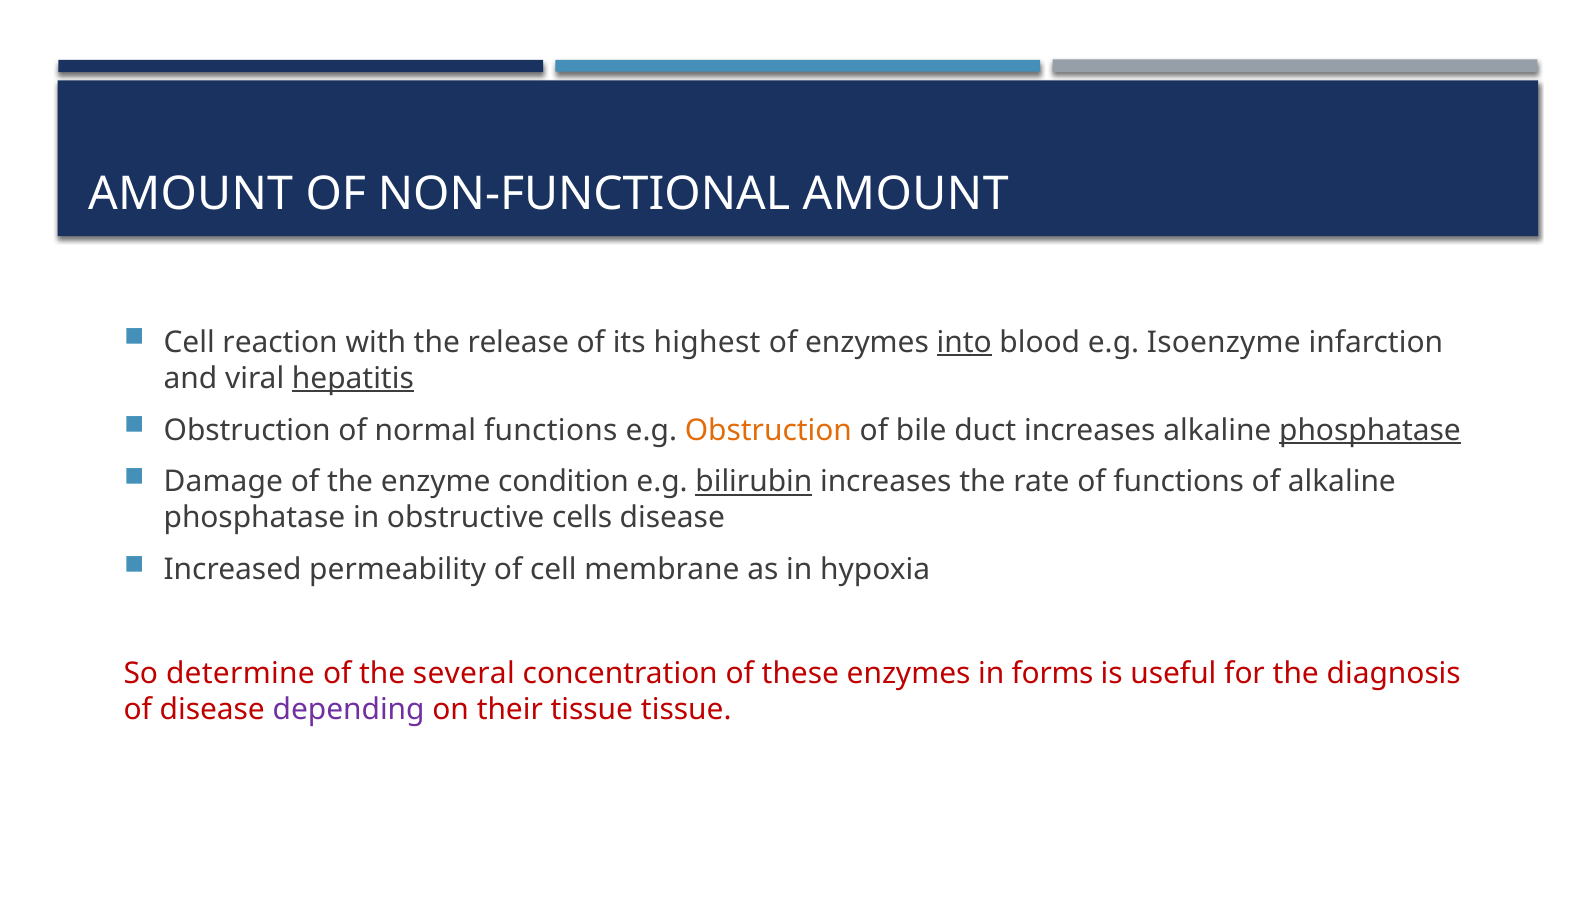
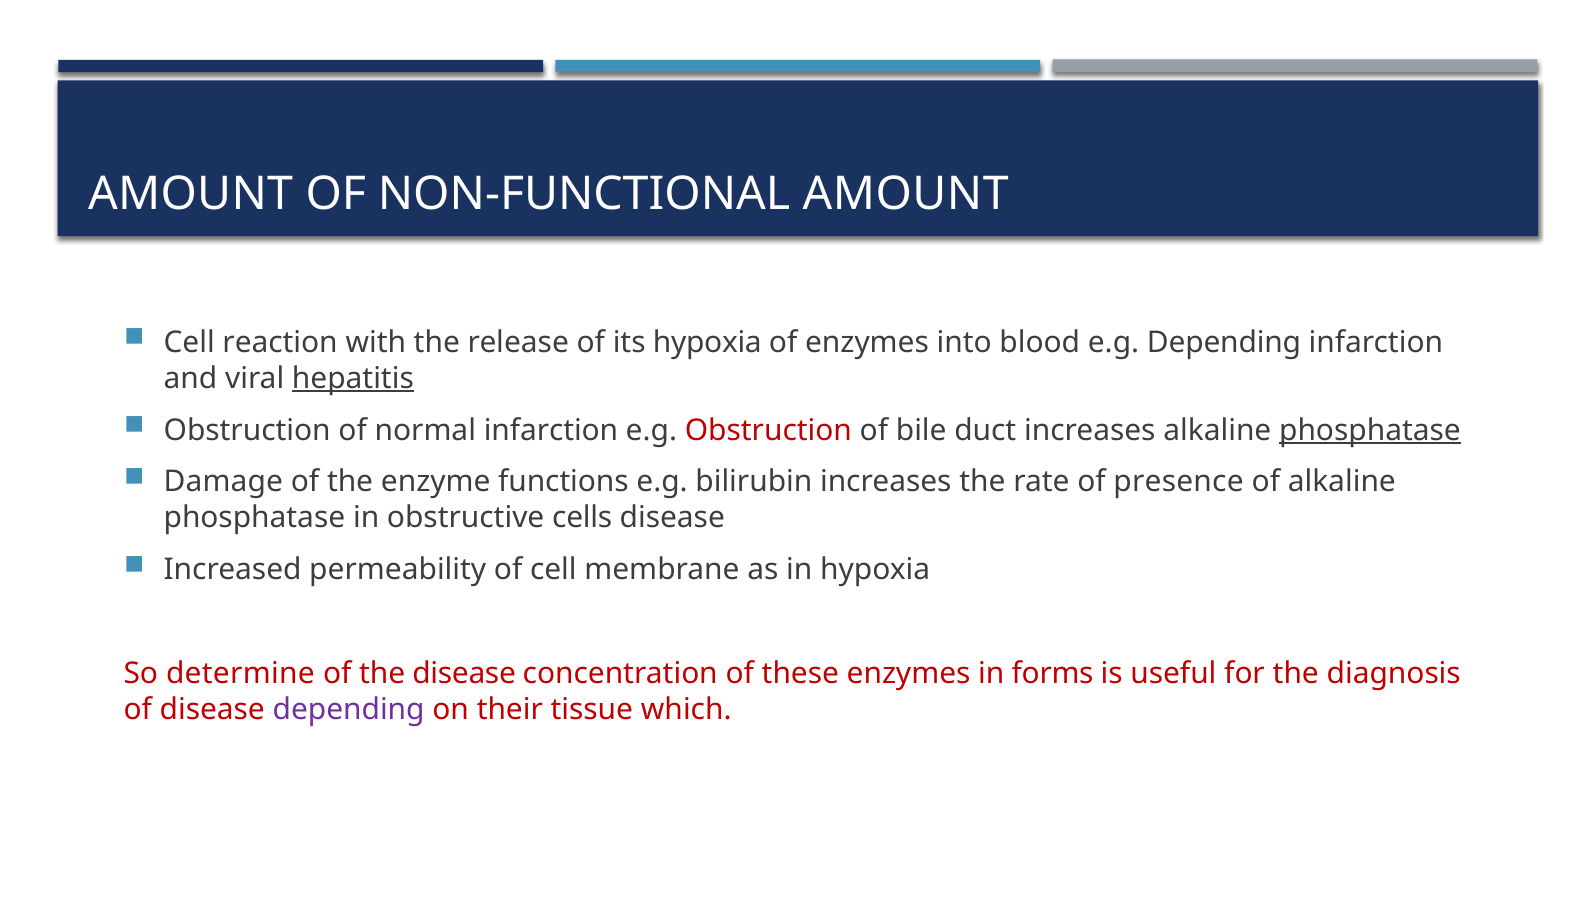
its highest: highest -> hypoxia (707, 342)
into underline: present -> none (964, 342)
e.g Isoenzyme: Isoenzyme -> Depending (1224, 342)
normal functions: functions -> infarction (551, 430)
Obstruction colour: orange -> red (768, 430)
condition: condition -> functions (563, 482)
bilirubin underline: present -> none (754, 482)
of functions: functions -> presence (1179, 482)
the several: several -> disease (464, 673)
tissue tissue: tissue -> which (686, 709)
